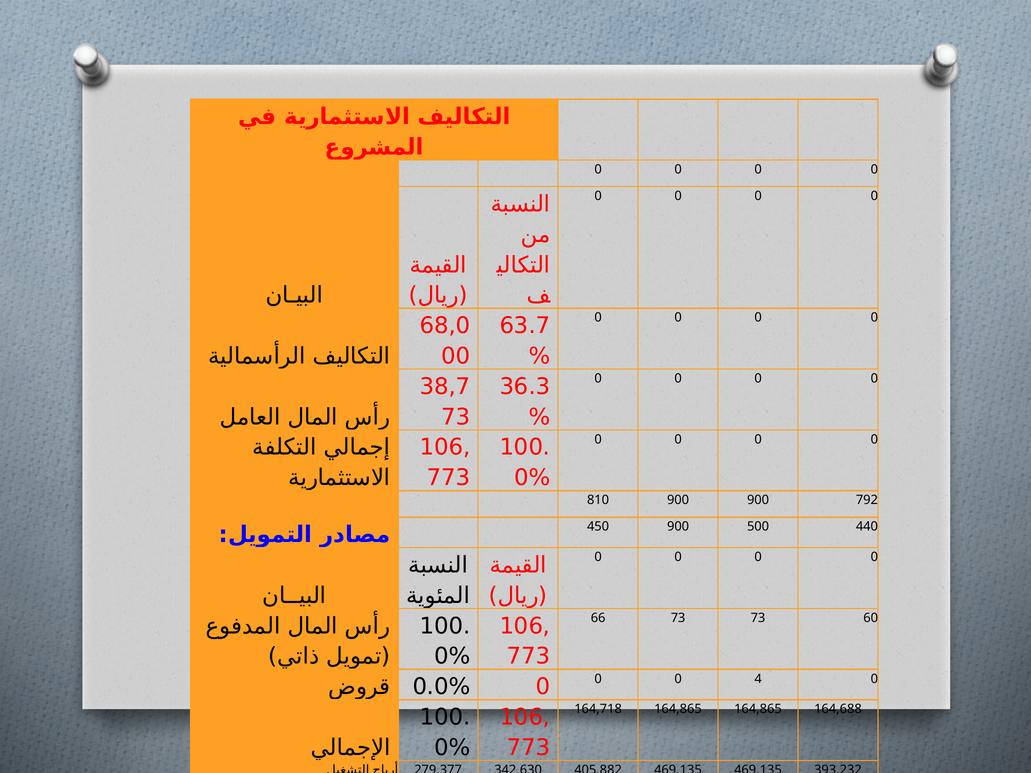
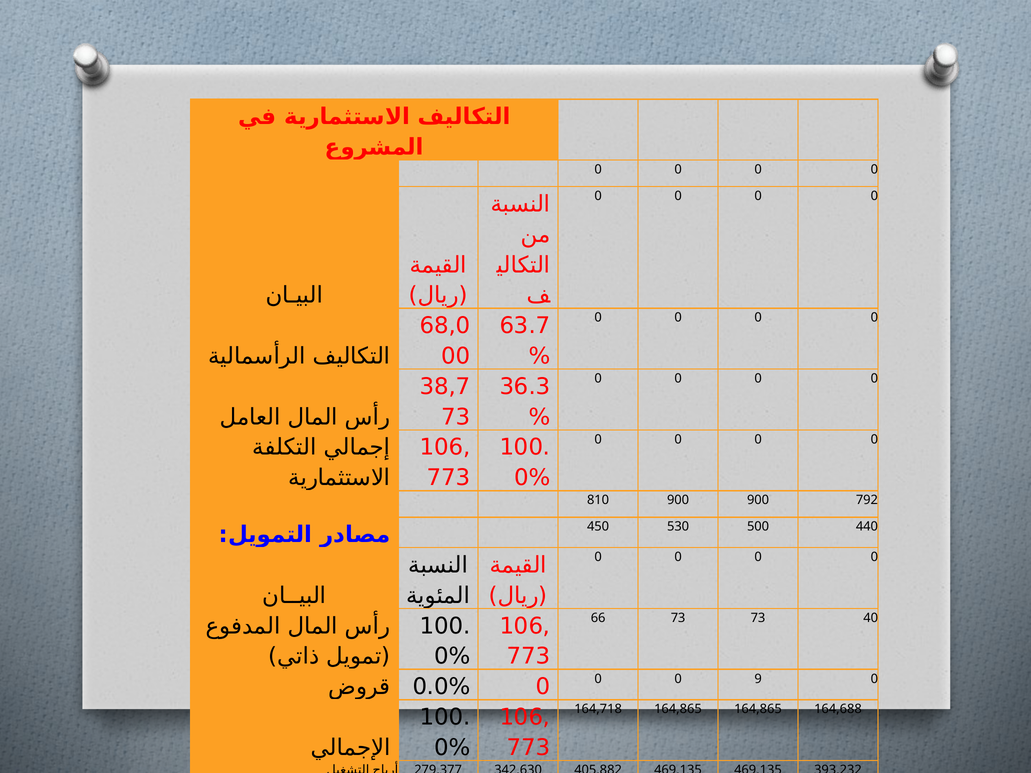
450 900: 900 -> 530 (678, 527)
60: 60 -> 40 (871, 618)
4: 4 -> 9 (758, 679)
